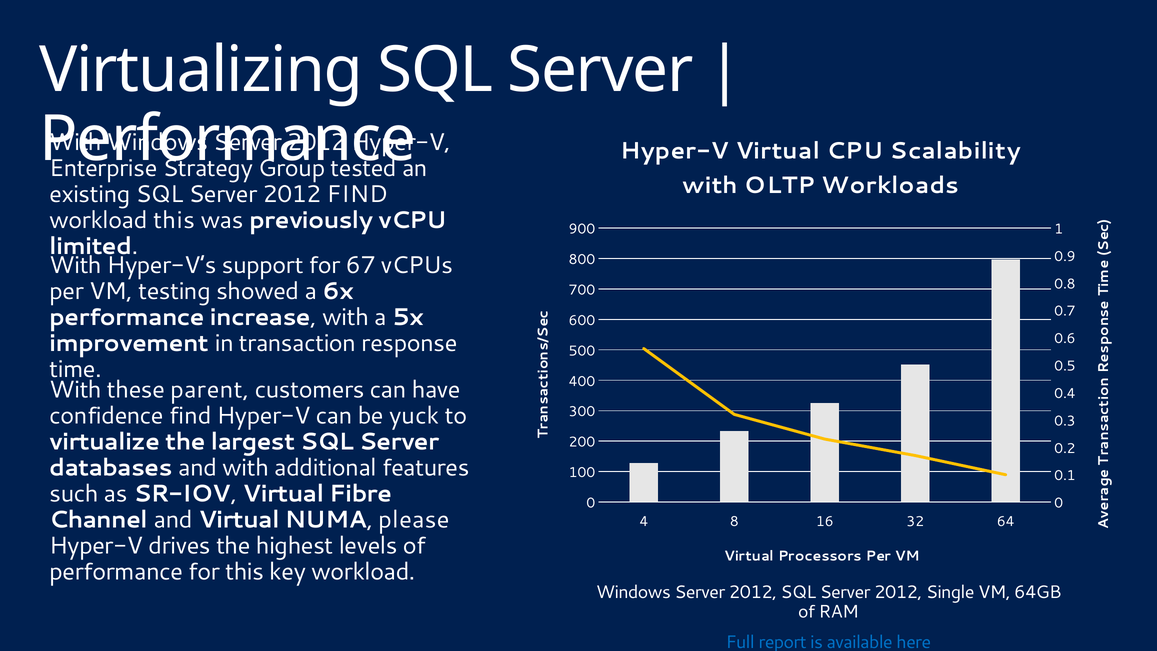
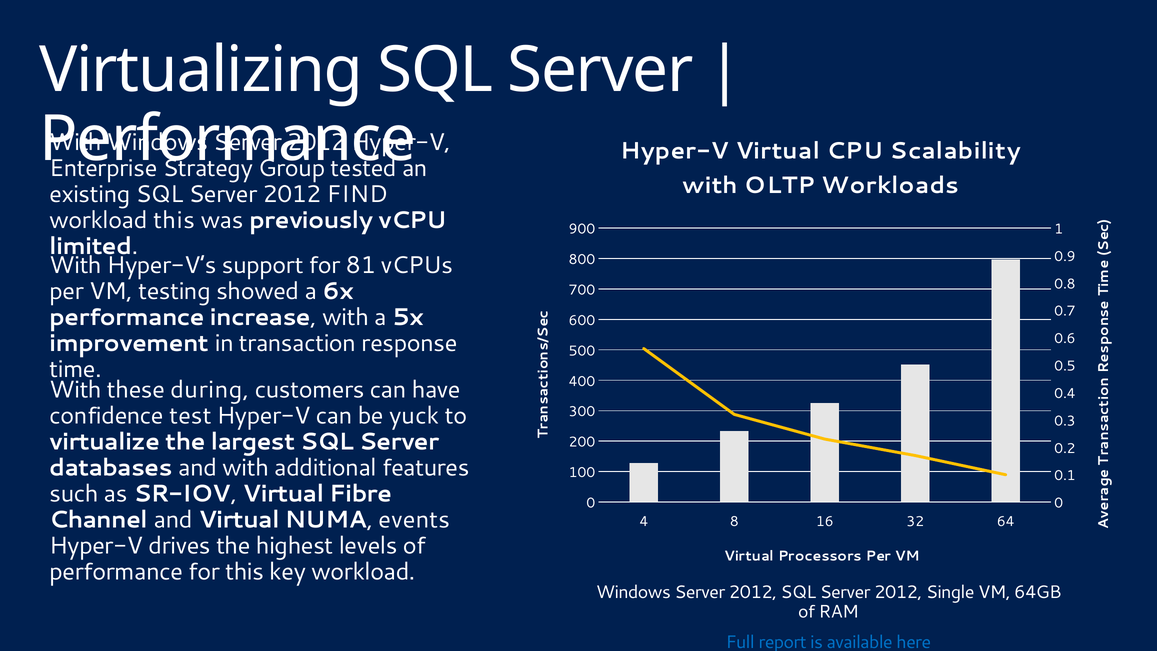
67: 67 -> 81 (361, 265)
parent: parent -> during (210, 389)
confidence find: find -> test (190, 415)
please: please -> events (414, 520)
